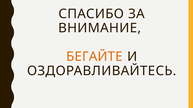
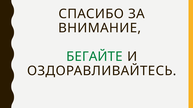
БЕГАЙТЕ colour: orange -> green (94, 57)
